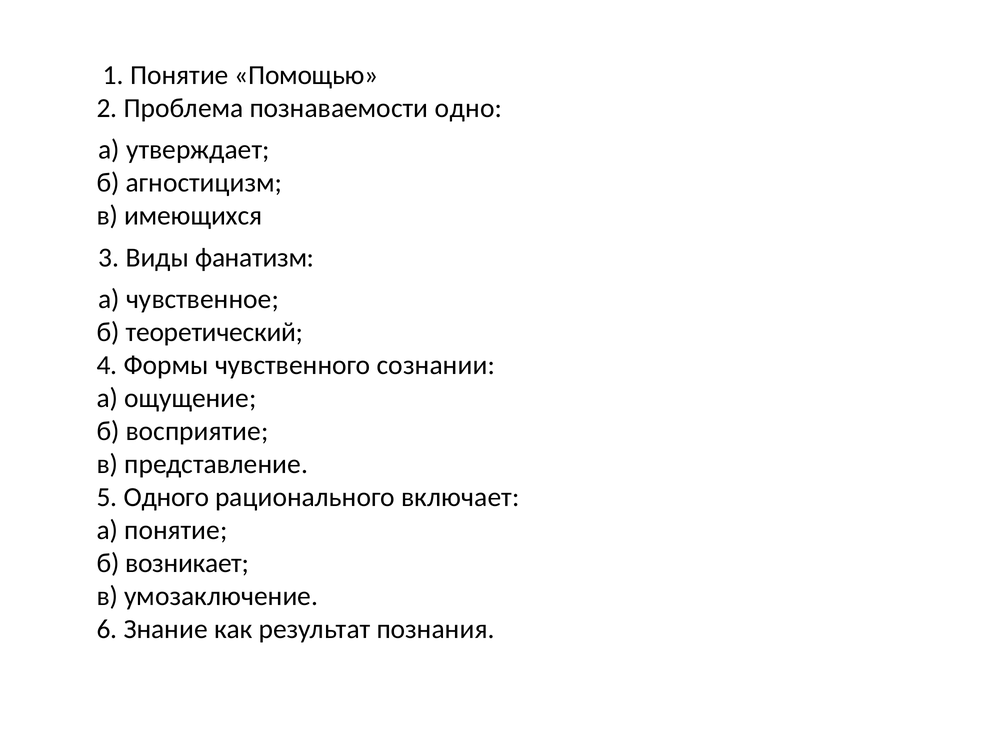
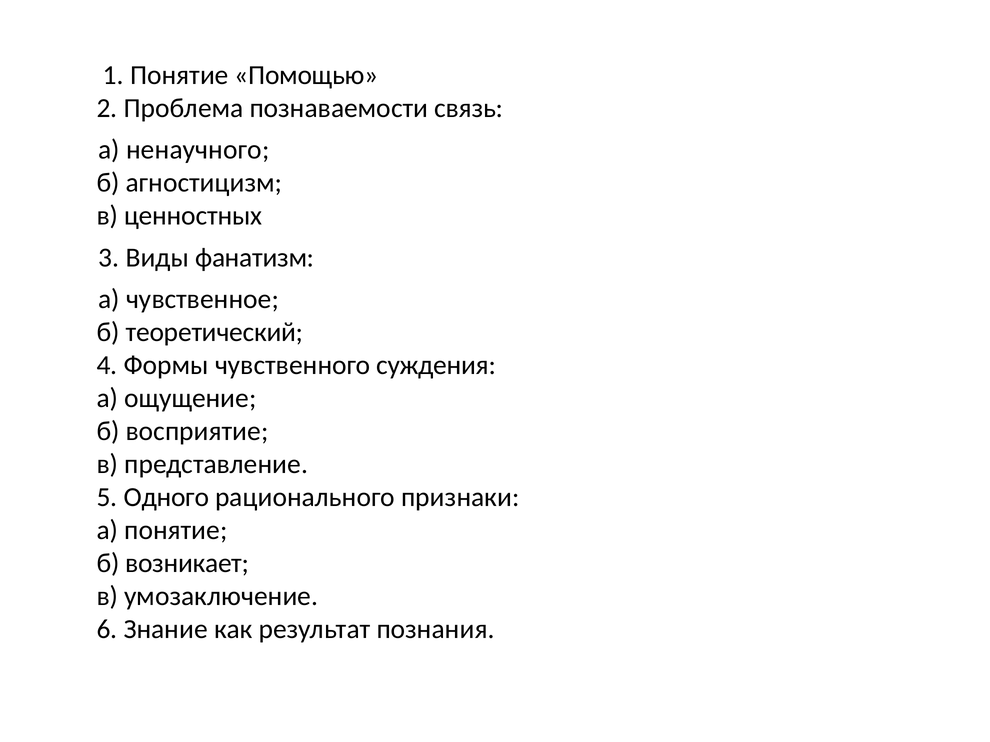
одно: одно -> связь (469, 108)
утверждает: утверждает -> ненаучного (198, 150)
имеющихся: имеющихся -> ценностных (193, 216)
сознании: сознании -> суждения (436, 366)
включает: включает -> признаки (460, 498)
